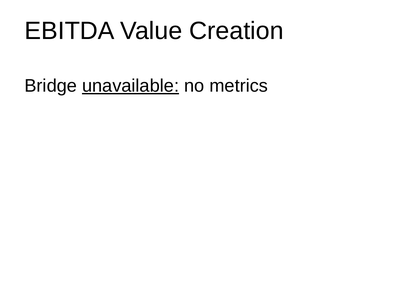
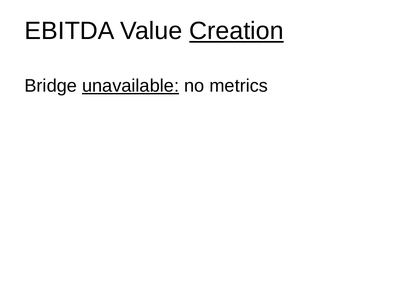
Creation underline: none -> present (236, 31)
